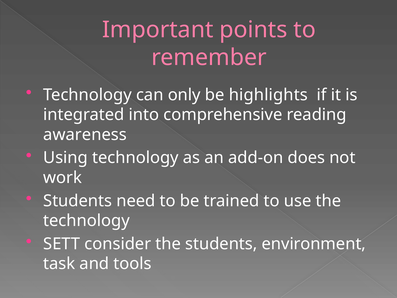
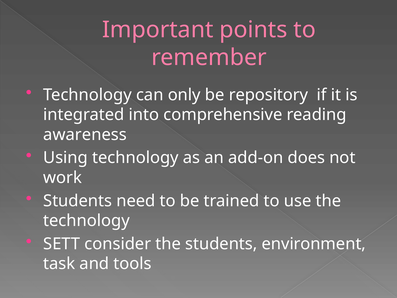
highlights: highlights -> repository (268, 95)
